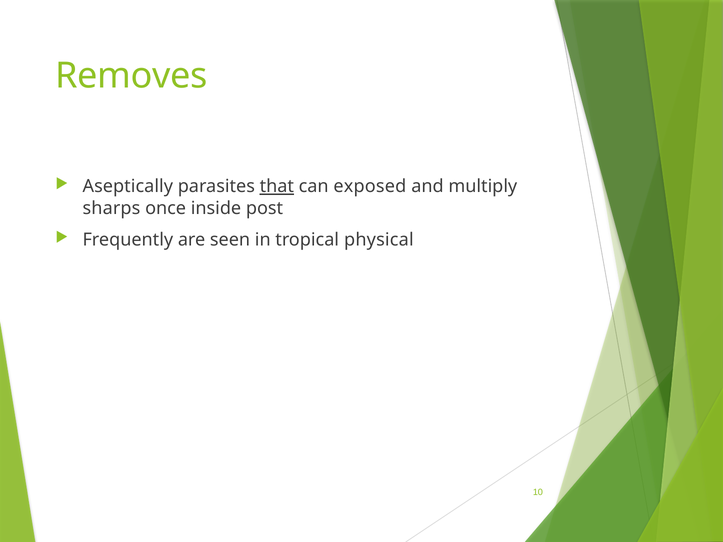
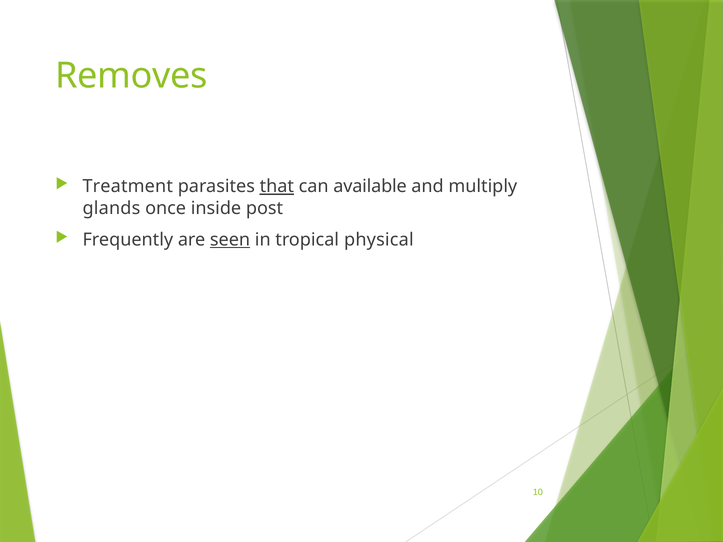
Aseptically: Aseptically -> Treatment (128, 187)
exposed: exposed -> available (370, 187)
sharps: sharps -> glands (111, 208)
seen underline: none -> present (230, 240)
